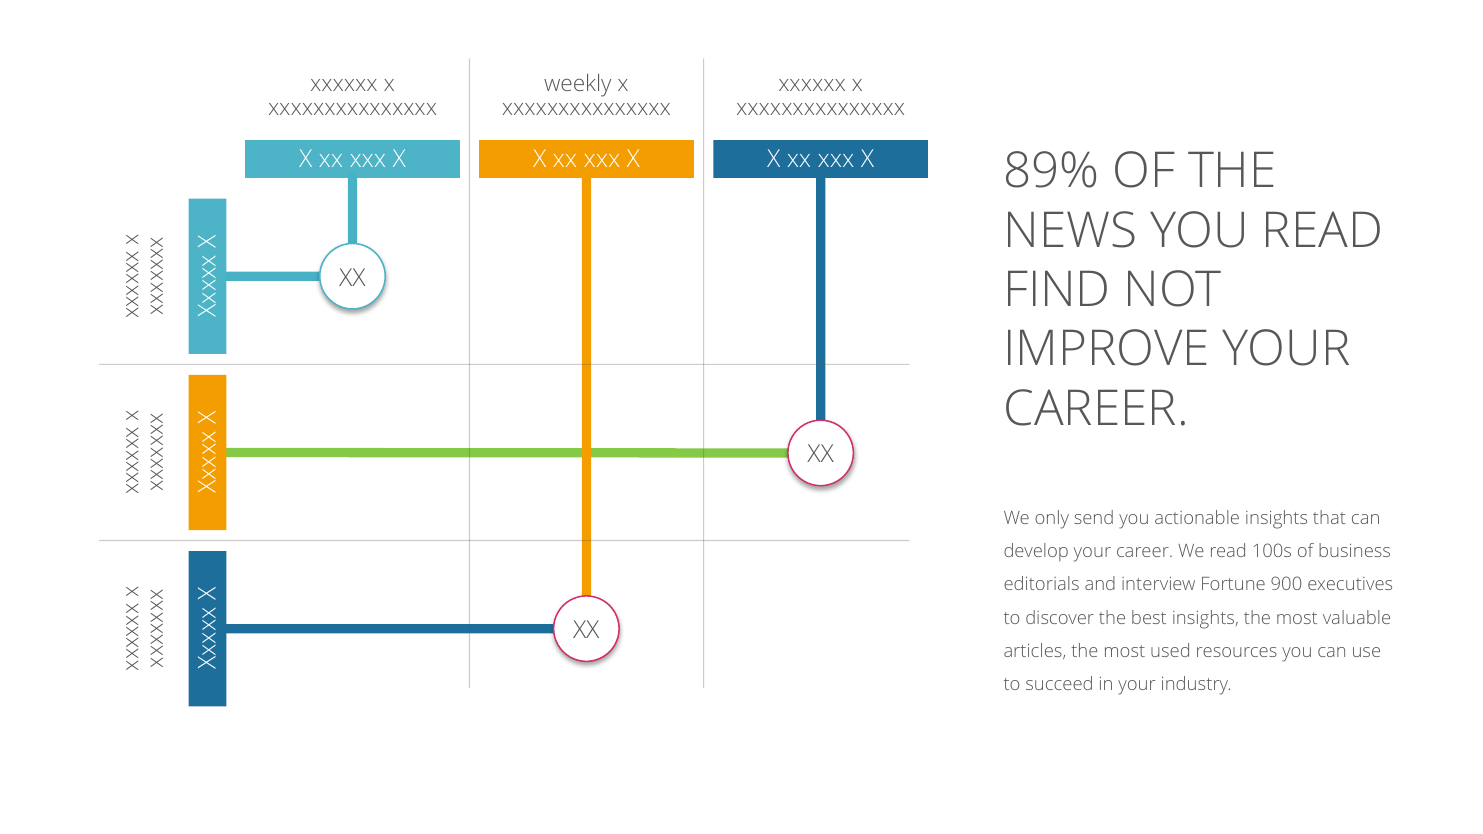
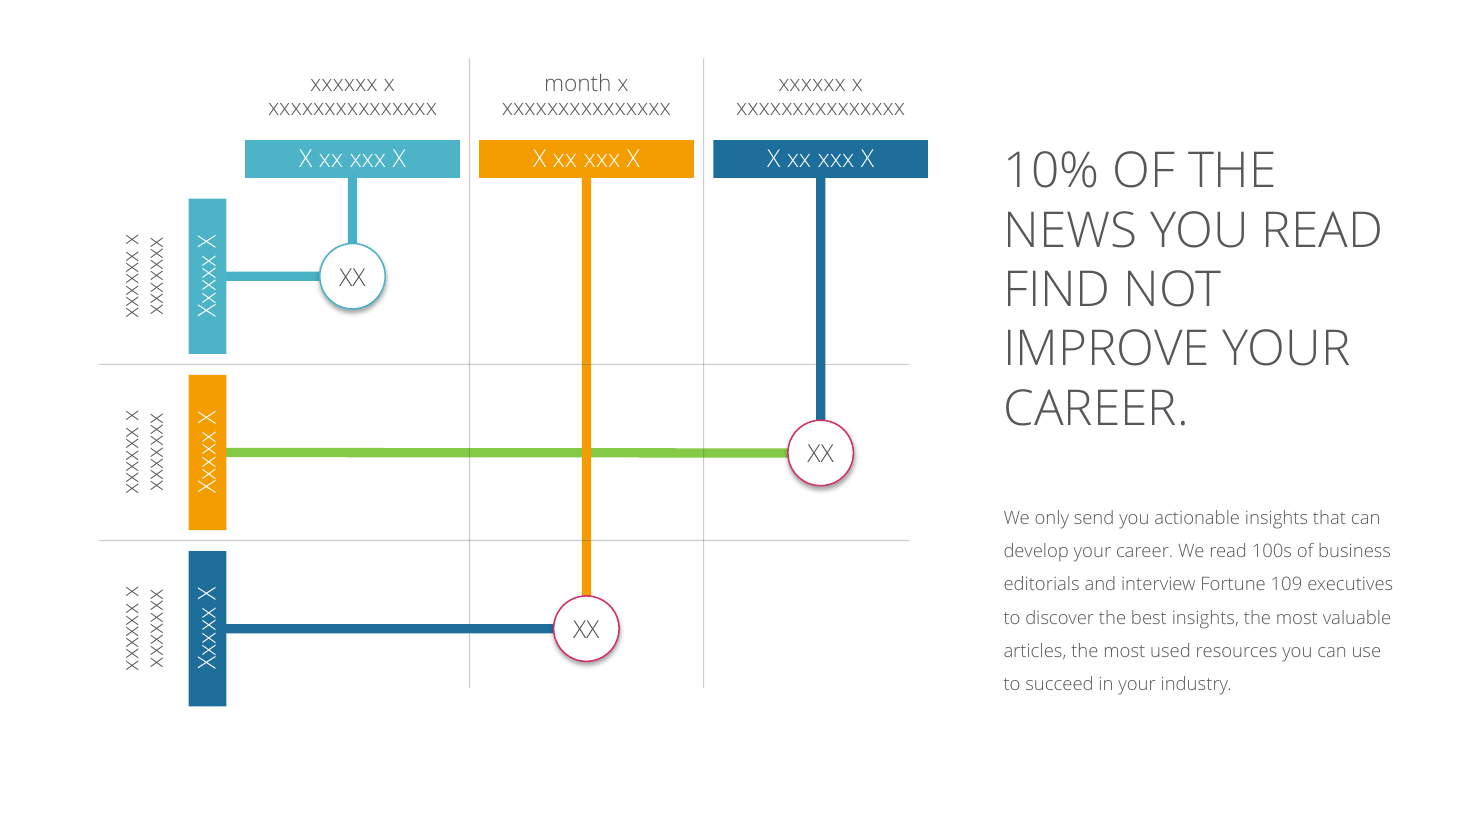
weekly: weekly -> month (578, 84)
89%: 89% -> 10% (1052, 172)
900: 900 -> 109 (1286, 585)
